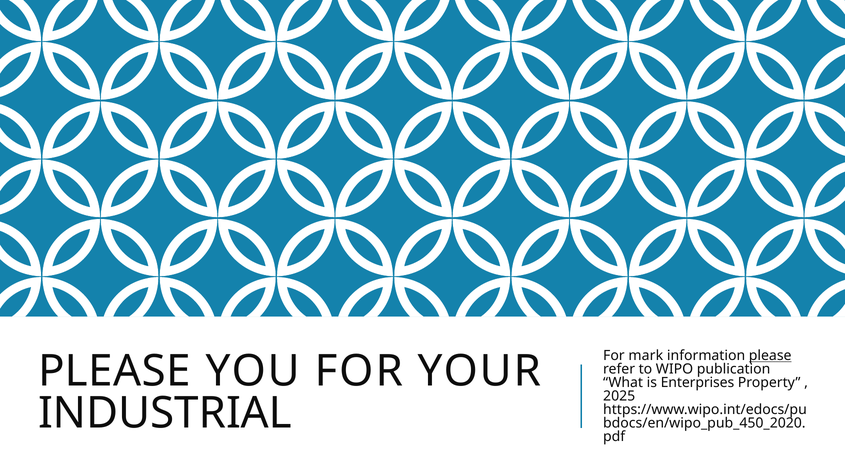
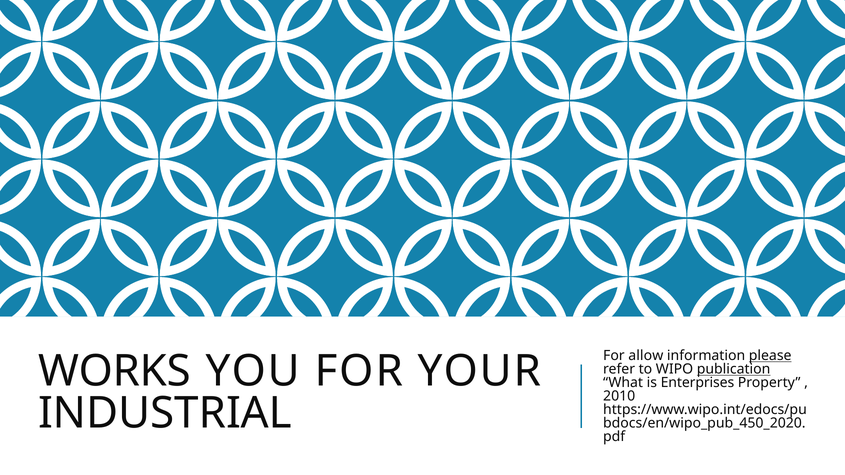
mark: mark -> allow (646, 356)
PLEASE: PLEASE -> WORKS (115, 371)
publication underline: none -> present (734, 370)
2025: 2025 -> 2010 (619, 397)
